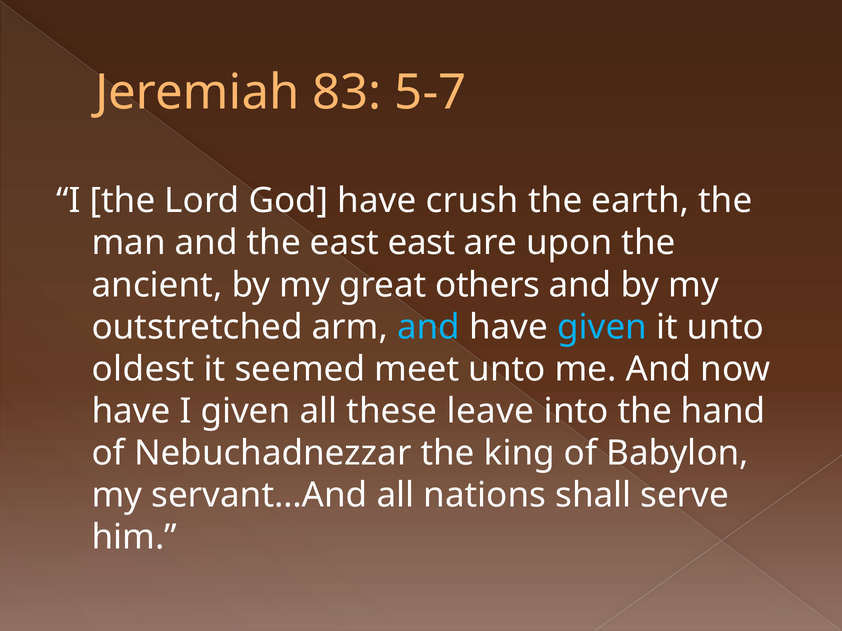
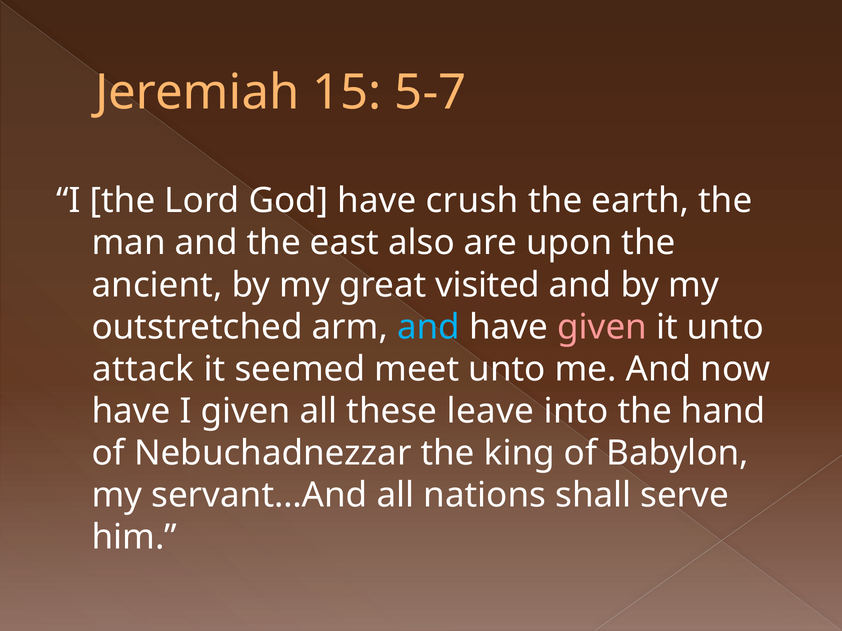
83: 83 -> 15 (347, 92)
east east: east -> also (421, 243)
others: others -> visited (488, 285)
given colour: light blue -> pink (602, 327)
oldest: oldest -> attack (143, 369)
